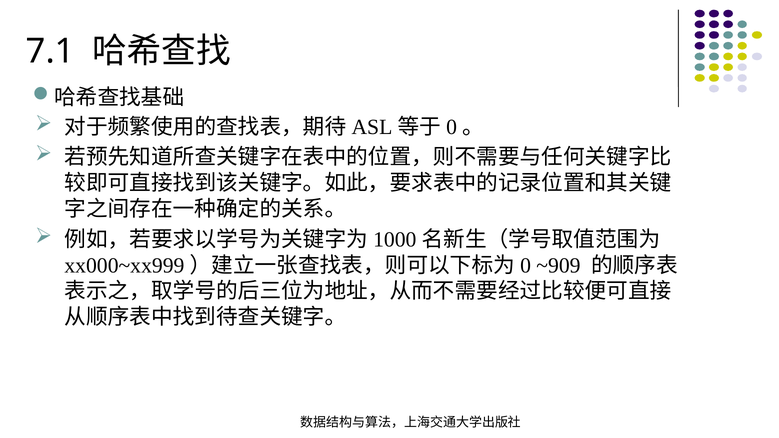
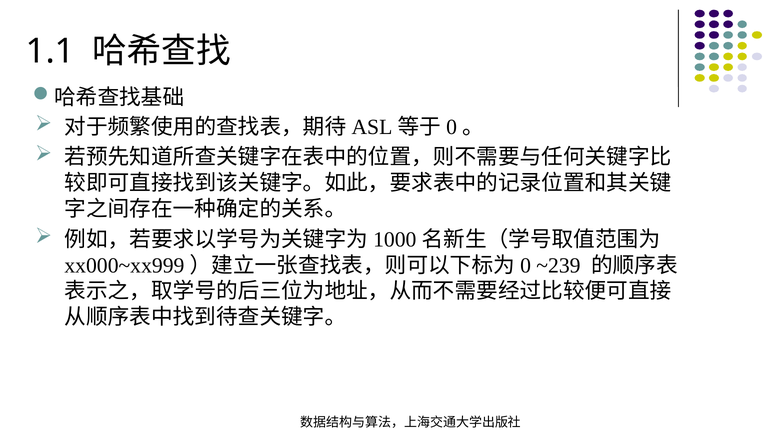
7.1: 7.1 -> 1.1 (50, 51)
~909: ~909 -> ~239 (558, 266)
